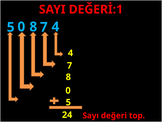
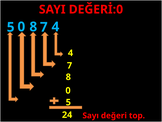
DEĞERİ:1: DEĞERİ:1 -> DEĞERİ:0 (96, 9)
